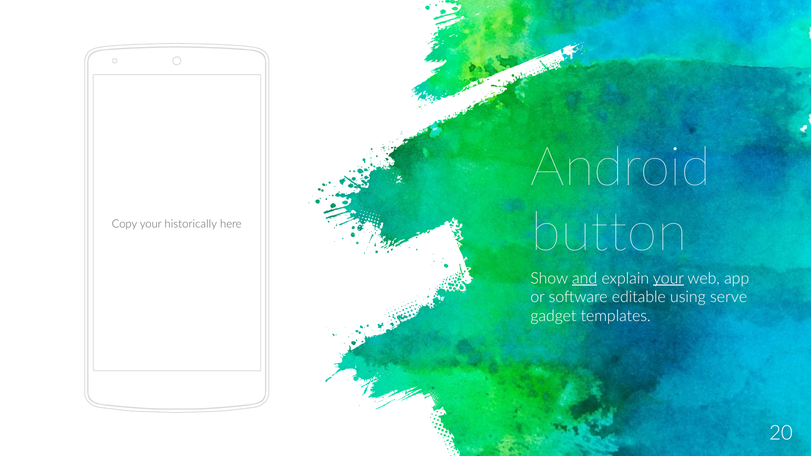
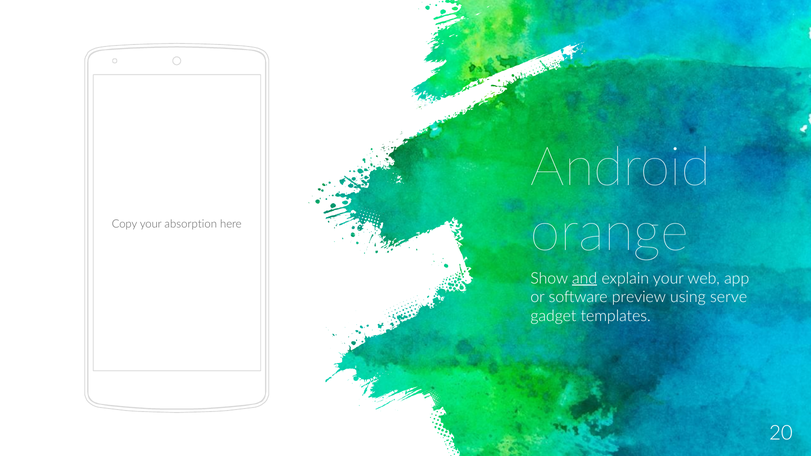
button: button -> orange (609, 232)
historically: historically -> absorption (191, 224)
your underline: present -> none (668, 278)
editable: editable -> preview (639, 297)
